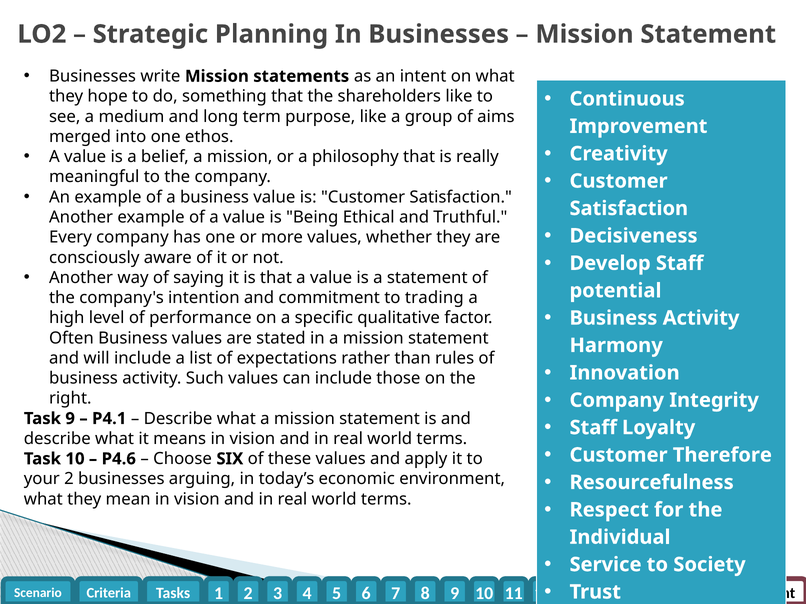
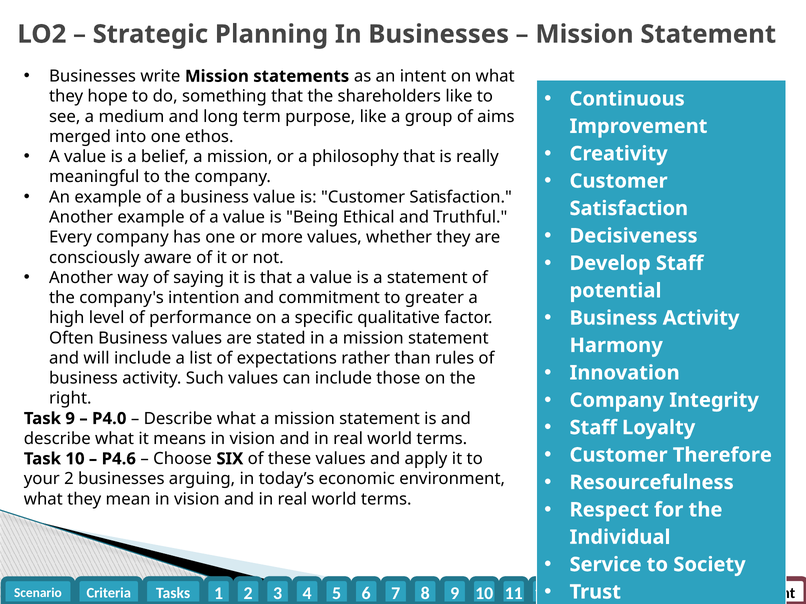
trading: trading -> greater (434, 298)
P4.1: P4.1 -> P4.0 (109, 419)
